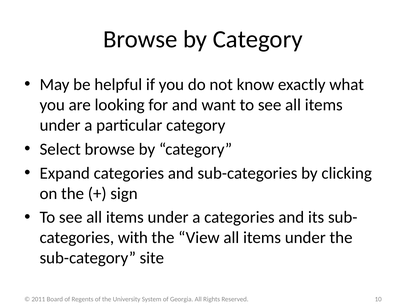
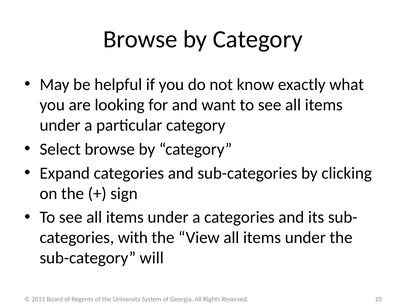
site: site -> will (152, 258)
